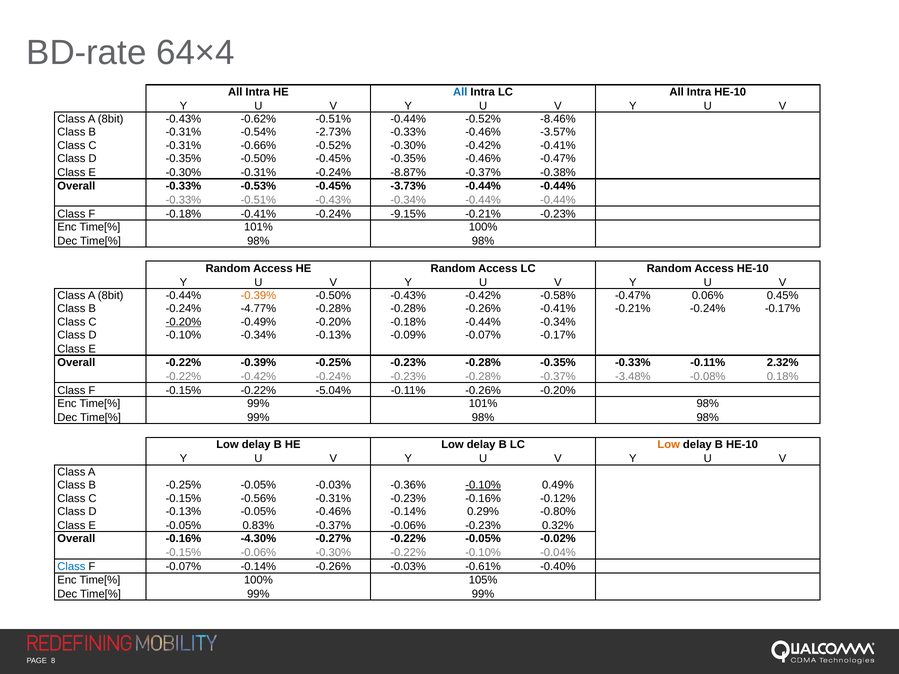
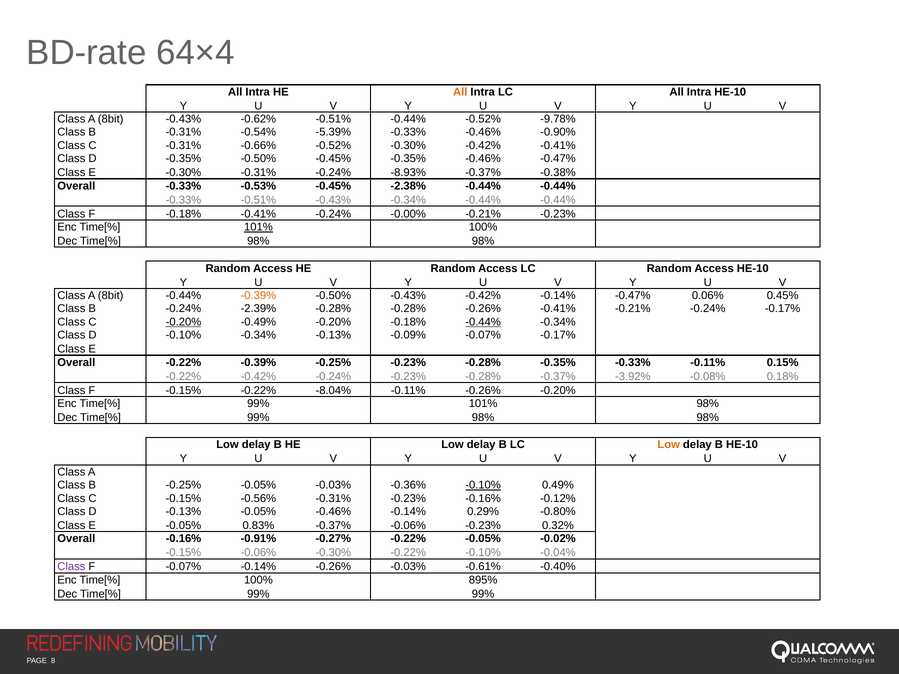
All colour: blue -> orange (460, 92)
-8.46%: -8.46% -> -9.78% (558, 119)
-2.73%: -2.73% -> -5.39% (333, 132)
-3.57%: -3.57% -> -0.90% (558, 132)
-8.87%: -8.87% -> -8.93% (408, 173)
-3.73%: -3.73% -> -2.38% (408, 186)
-9.15%: -9.15% -> -0.00% (408, 214)
101% underline: none -> present (258, 227)
-0.42% -0.58%: -0.58% -> -0.14% (558, 296)
-4.77%: -4.77% -> -2.39% (258, 309)
-0.44% underline: none -> present (483, 322)
2.32%: 2.32% -> 0.15% (783, 362)
-3.48%: -3.48% -> -3.92% (633, 376)
-5.04%: -5.04% -> -8.04% (333, 390)
-4.30%: -4.30% -> -0.91% (258, 539)
Class colour: blue -> purple (71, 567)
105%: 105% -> 895% (483, 580)
